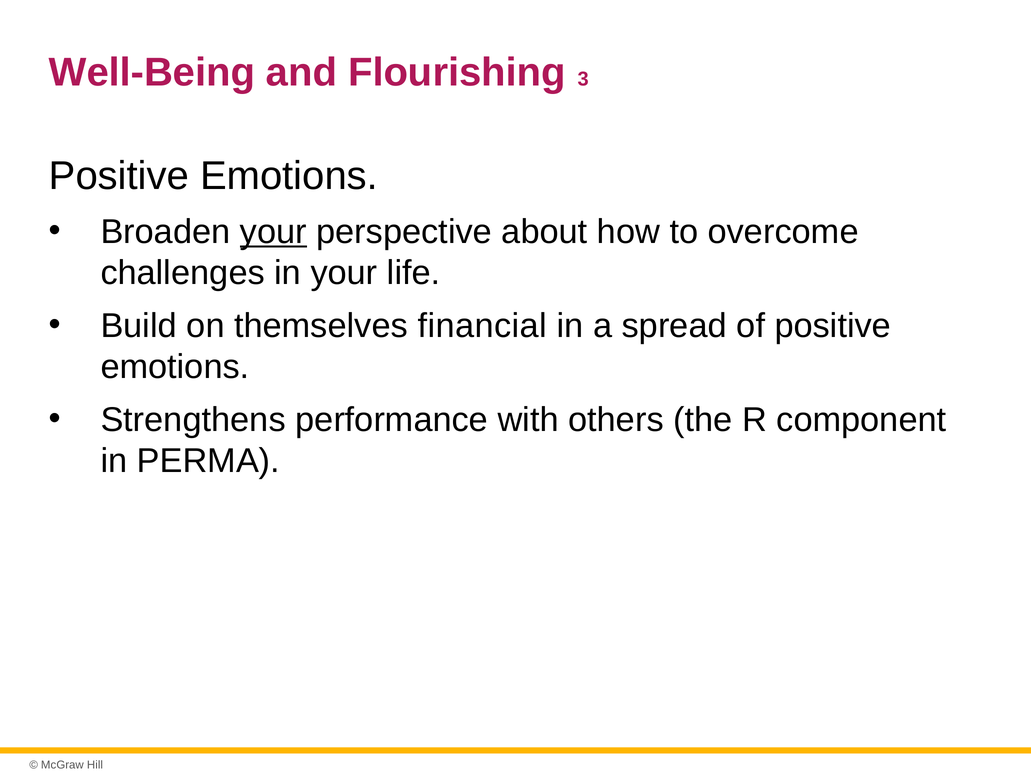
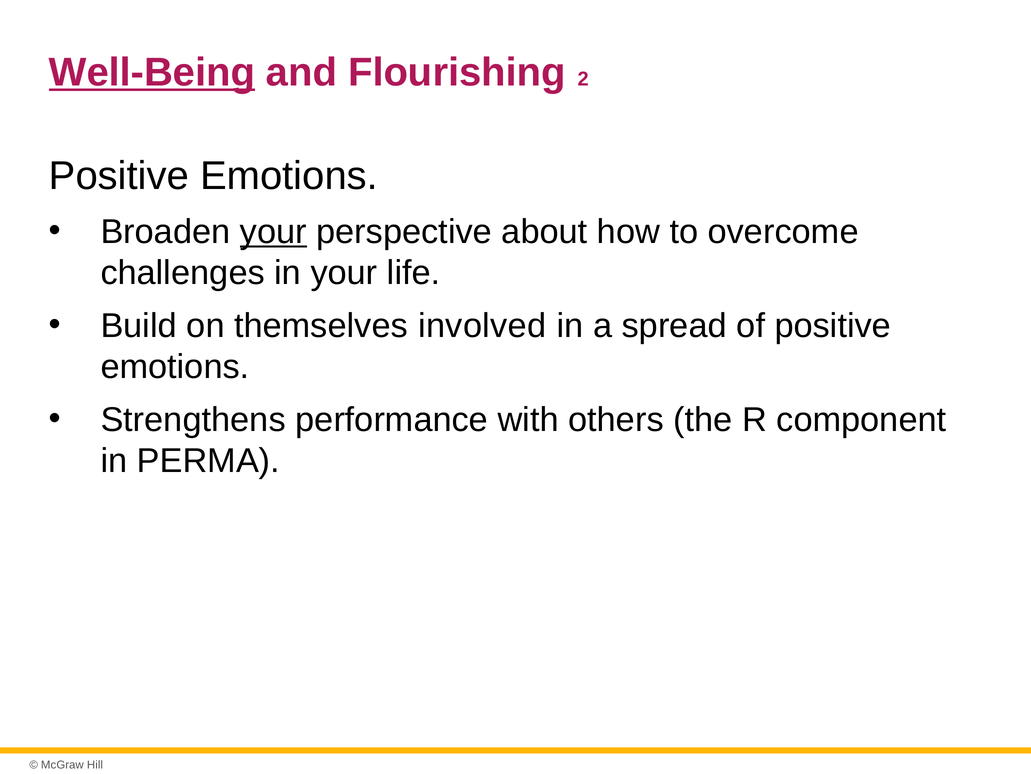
Well-Being underline: none -> present (152, 72)
3: 3 -> 2 (583, 79)
financial: financial -> involved (482, 326)
